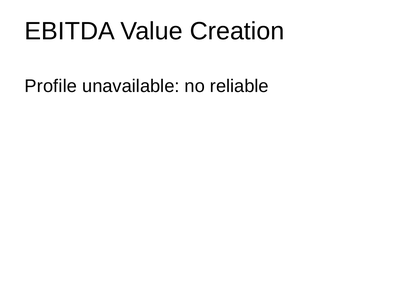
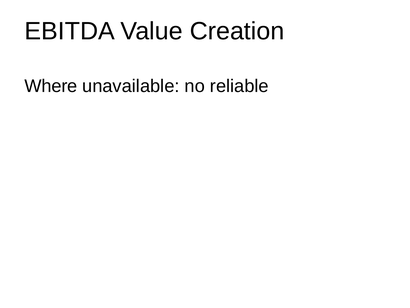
Profile: Profile -> Where (51, 86)
